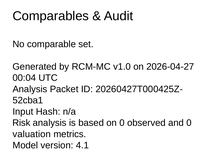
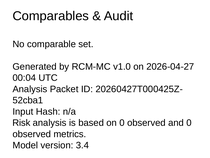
valuation: valuation -> observed (32, 134)
4.1: 4.1 -> 3.4 (82, 145)
